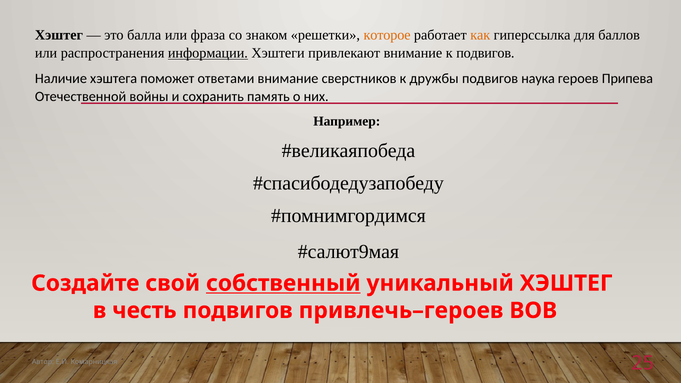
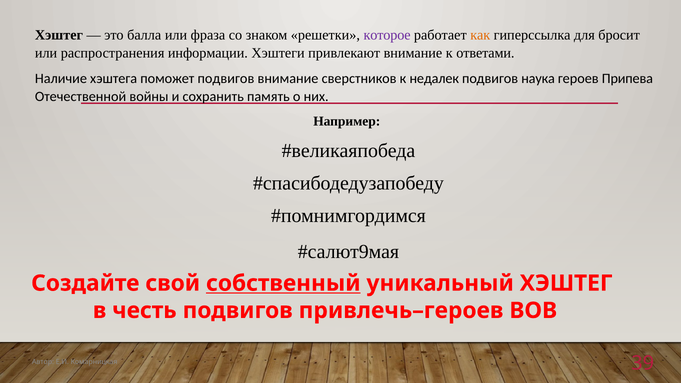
которое colour: orange -> purple (387, 35)
баллов: баллов -> бросит (619, 35)
информации underline: present -> none (208, 53)
к подвигов: подвигов -> ответами (485, 53)
поможет ответами: ответами -> подвигов (226, 79)
дружбы: дружбы -> недалек (434, 79)
25: 25 -> 39 (643, 363)
